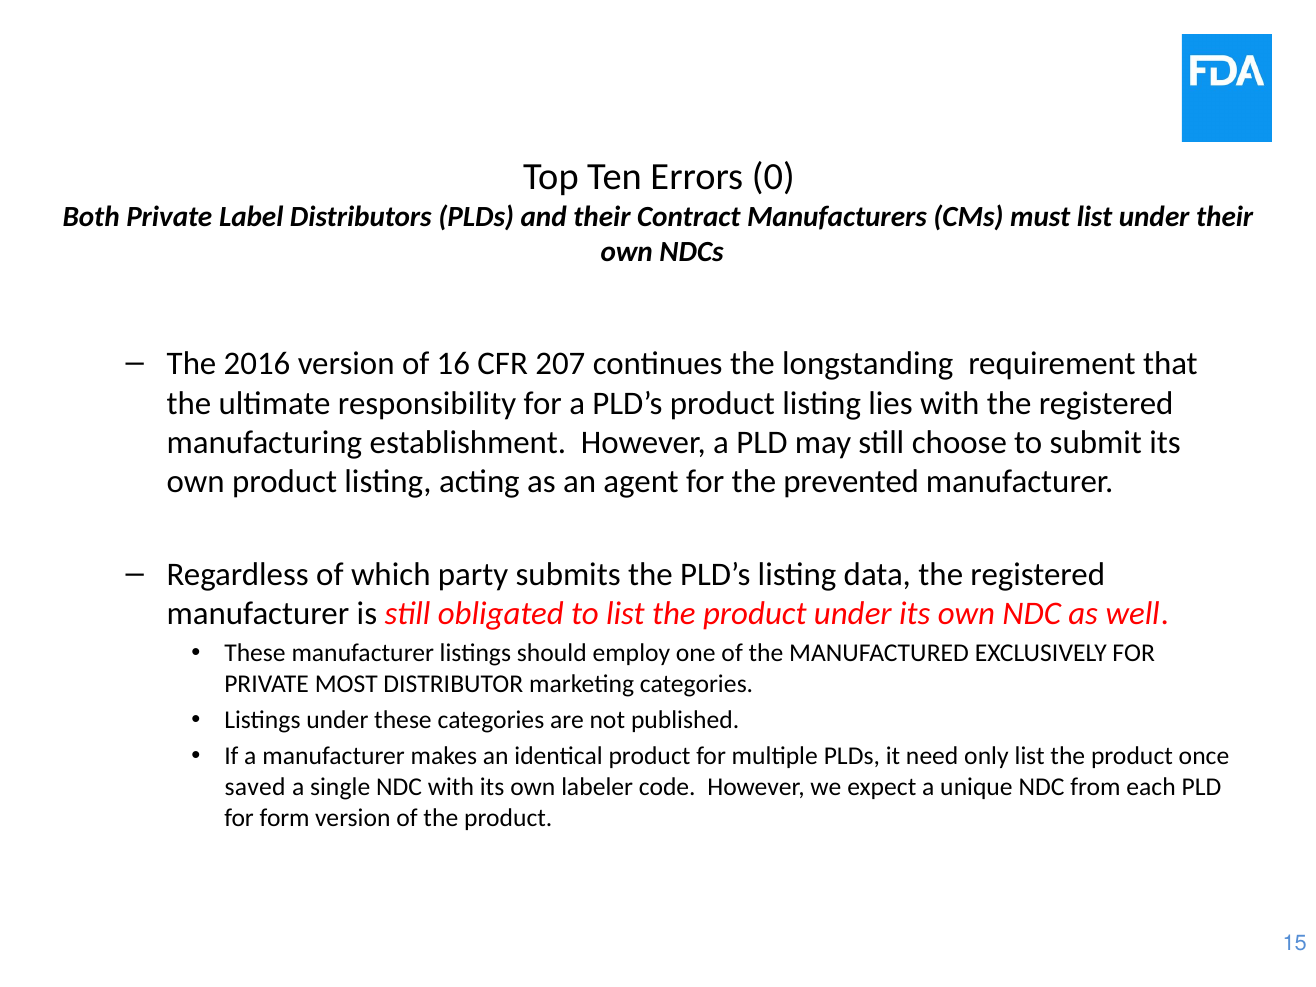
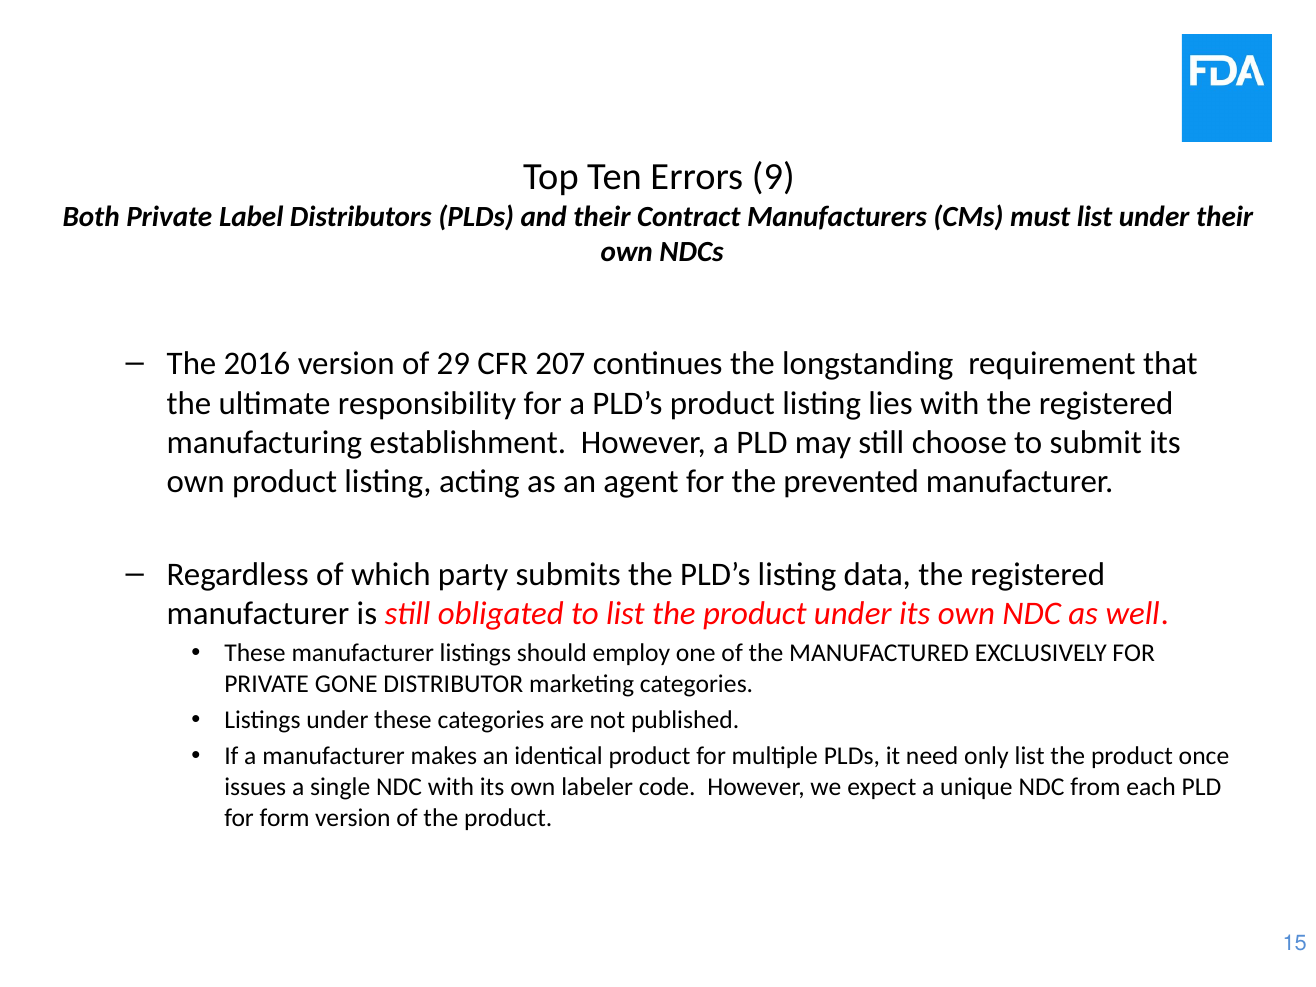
0: 0 -> 9 (773, 177)
16: 16 -> 29 (453, 364)
MOST: MOST -> GONE (346, 684)
saved: saved -> issues (255, 787)
